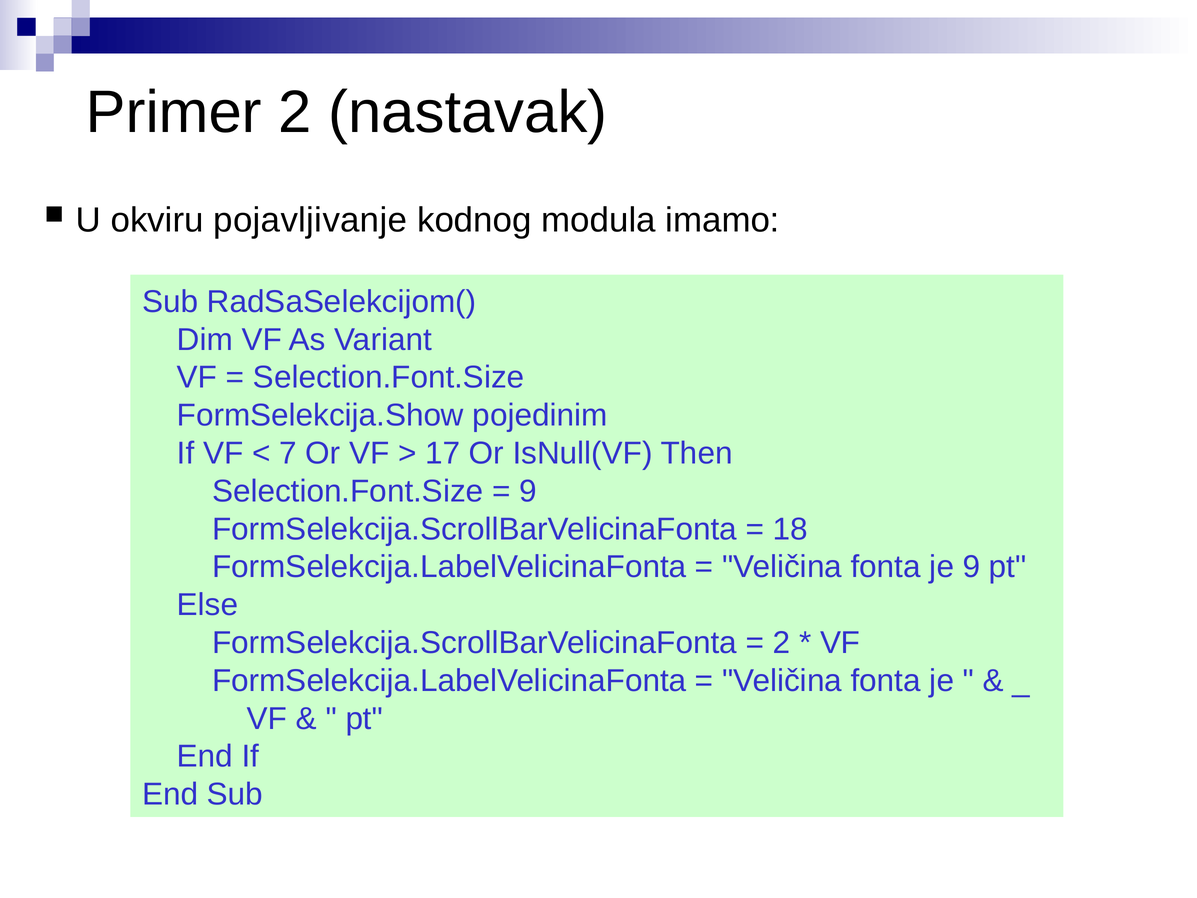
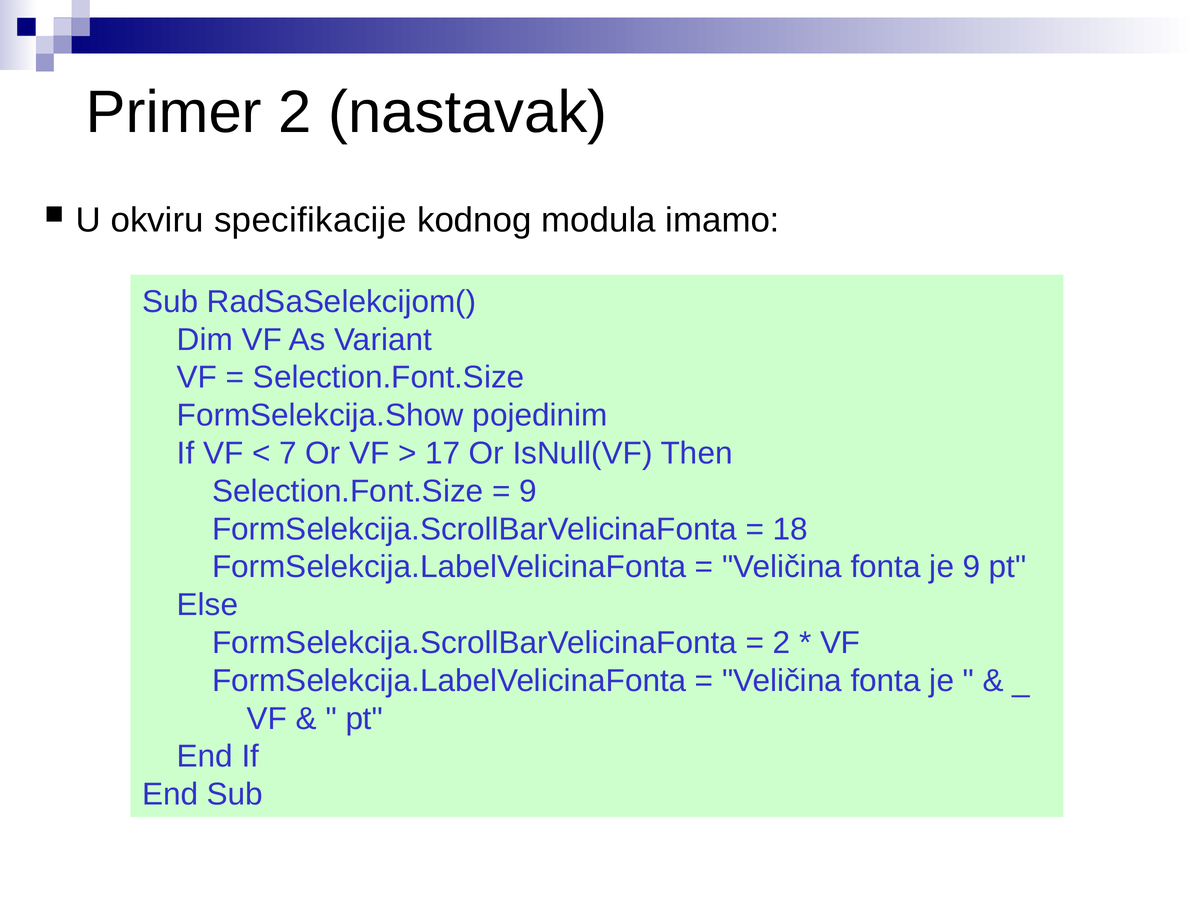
pojavljivanje: pojavljivanje -> specifikacije (310, 220)
